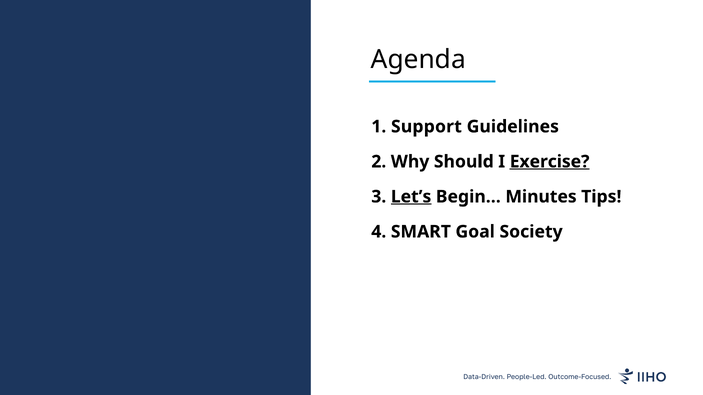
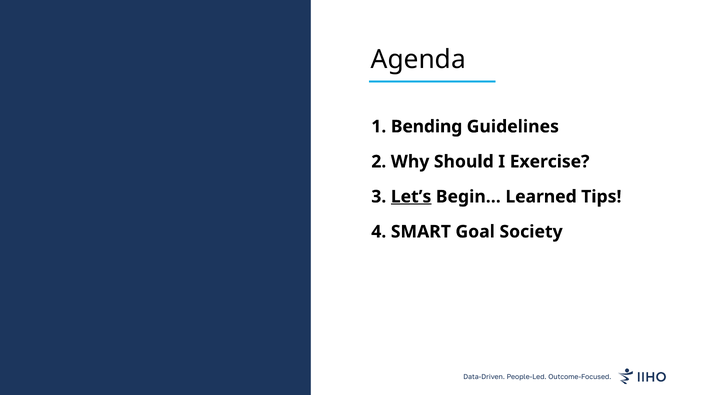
Support: Support -> Bending (427, 127)
Exercise underline: present -> none (550, 162)
Minutes: Minutes -> Learned (541, 197)
